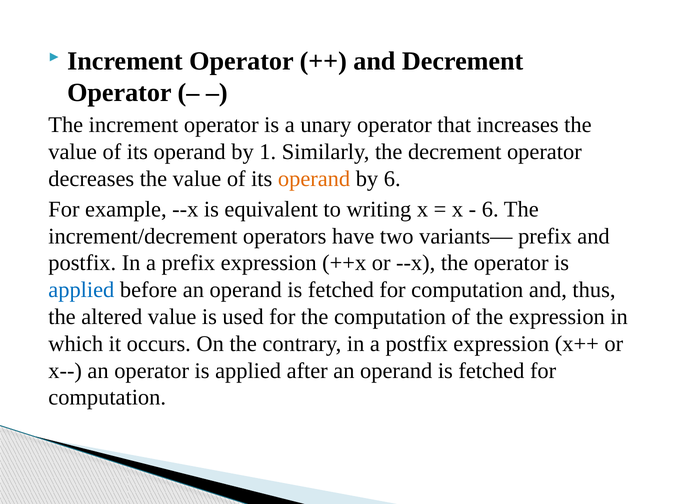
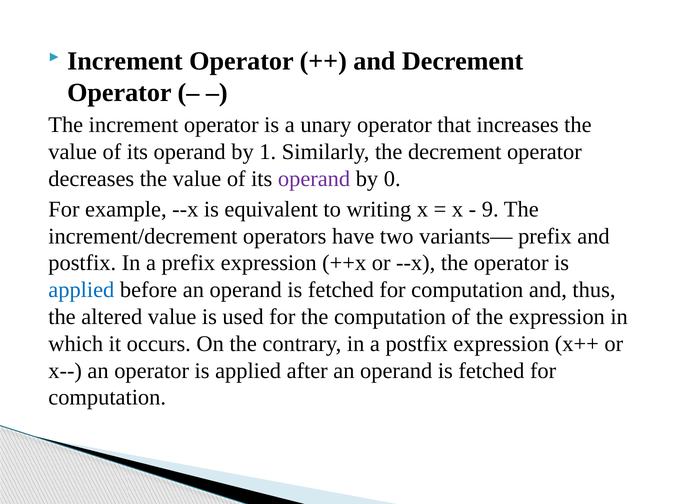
operand colour: orange -> purple (314, 179)
by 6: 6 -> 0 (392, 179)
6: 6 -> 9 (490, 210)
